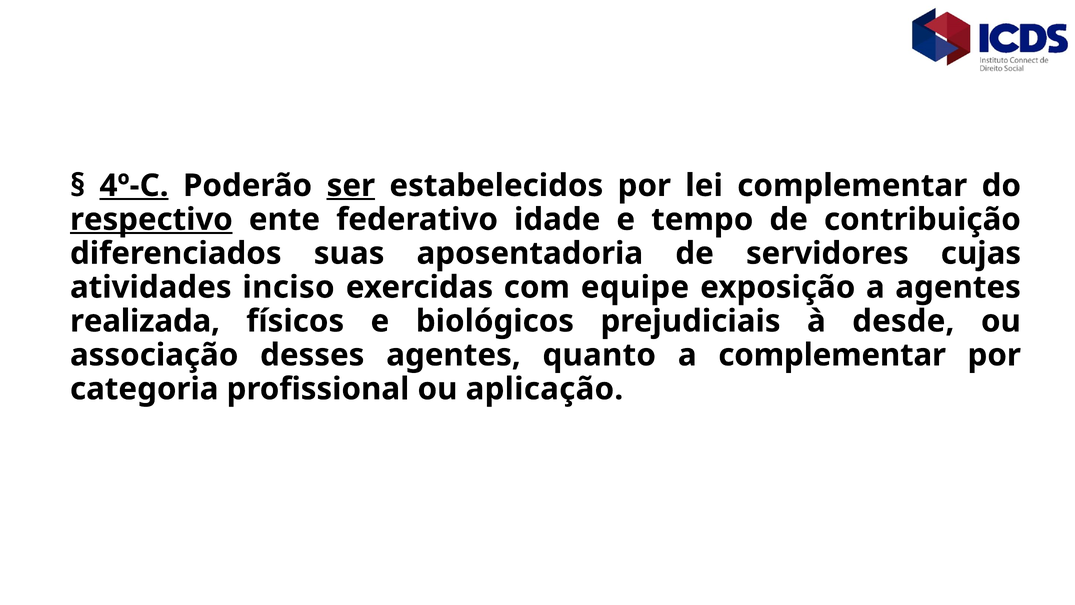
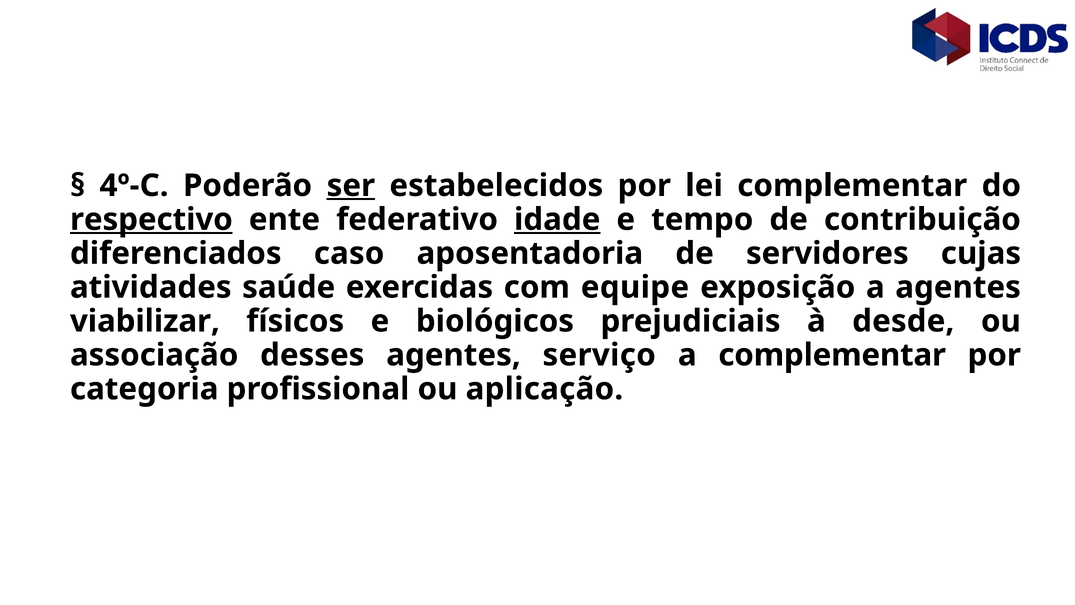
4º-C underline: present -> none (134, 186)
idade underline: none -> present (557, 219)
suas: suas -> caso (349, 253)
inciso: inciso -> saúde (289, 287)
realizada: realizada -> viabilizar (145, 321)
quanto: quanto -> serviço (599, 355)
